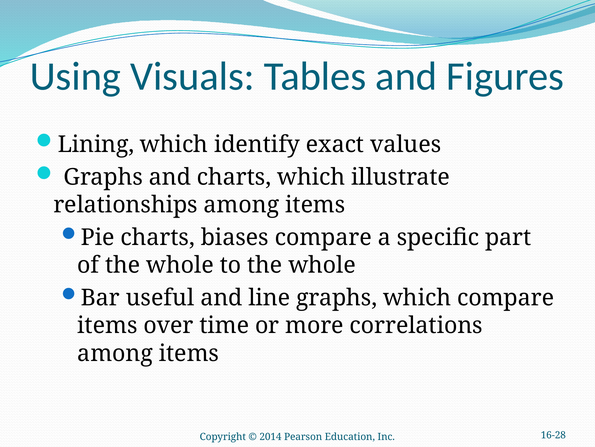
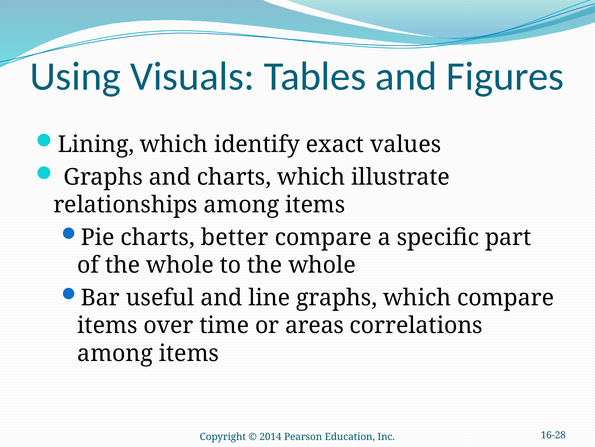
biases: biases -> better (235, 237)
more: more -> areas (315, 325)
